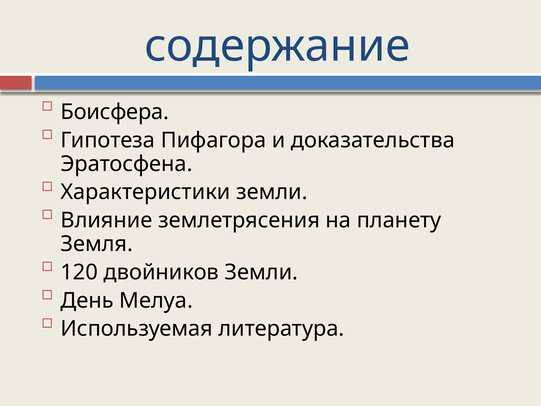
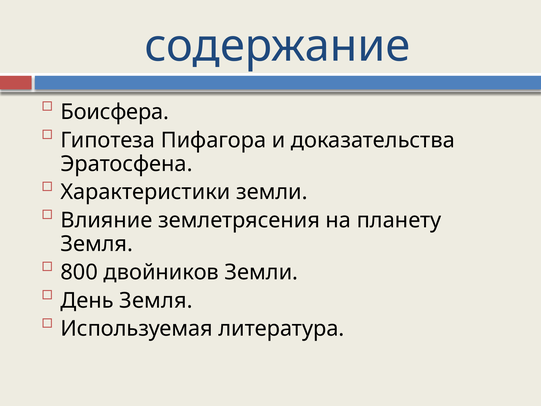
120: 120 -> 800 (79, 272)
День Мелуа: Мелуа -> Земля (156, 300)
